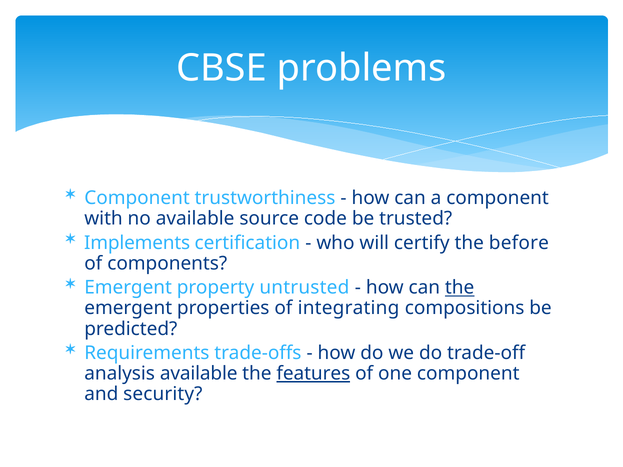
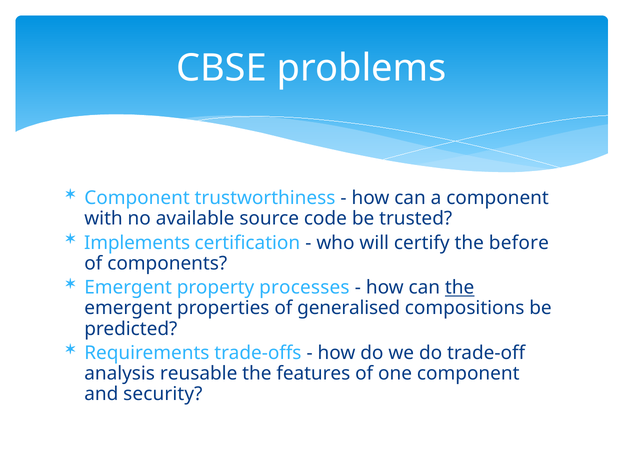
untrusted: untrusted -> processes (304, 288)
integrating: integrating -> generalised (349, 308)
analysis available: available -> reusable (199, 374)
features underline: present -> none (313, 374)
